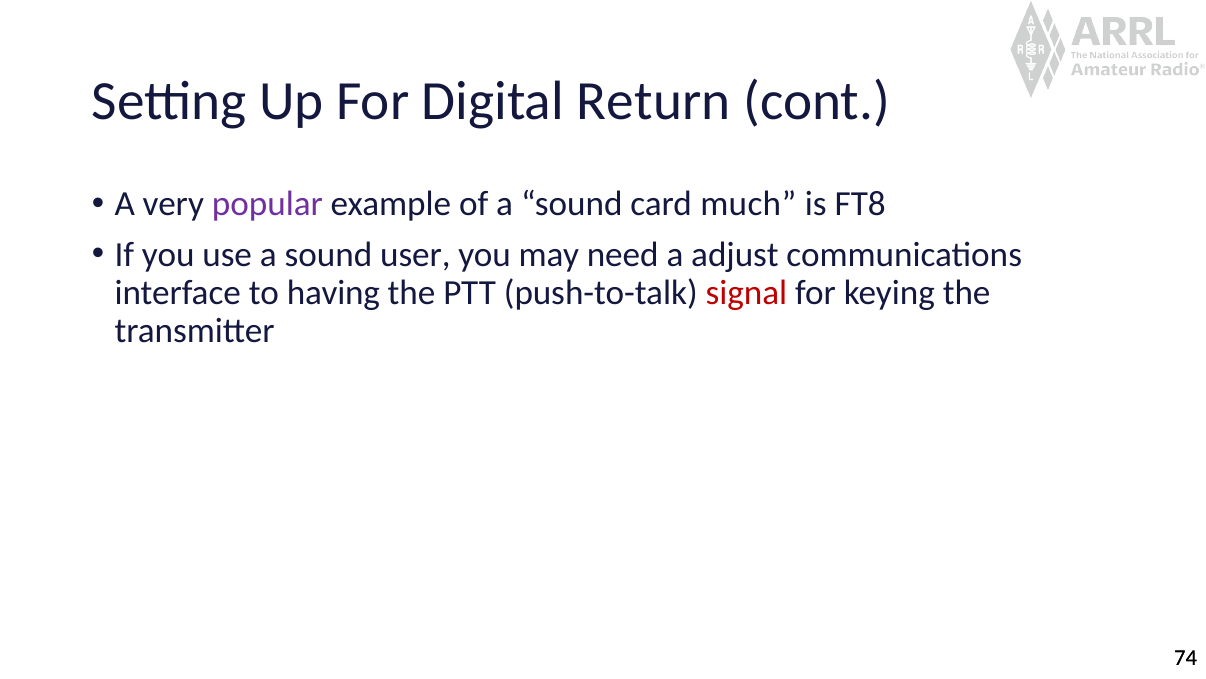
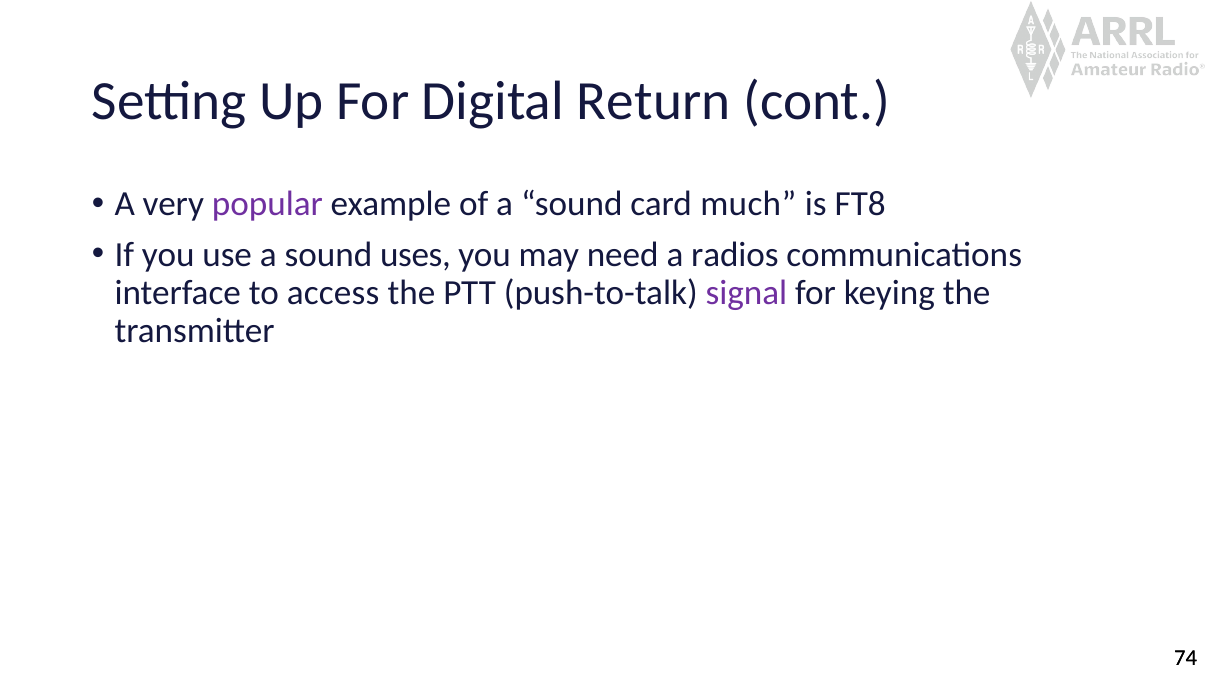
user: user -> uses (415, 254)
adjust: adjust -> radios (735, 254)
having: having -> access (333, 292)
signal colour: red -> purple (746, 292)
